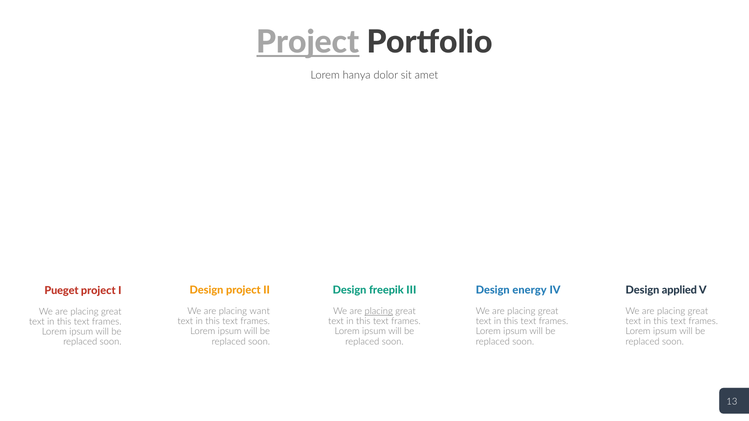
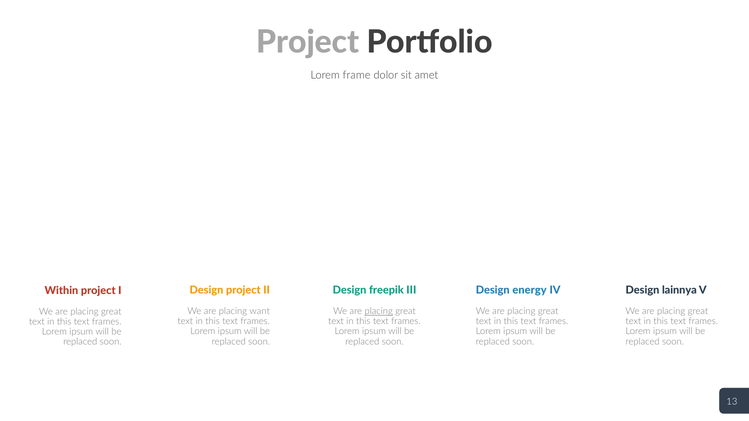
Project underline: present -> none (308, 42)
hanya: hanya -> frame (357, 75)
applied: applied -> lainnya (679, 290)
Pueget: Pueget -> Within (61, 291)
